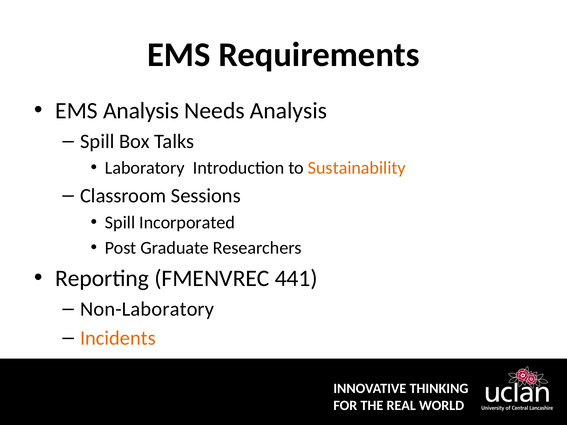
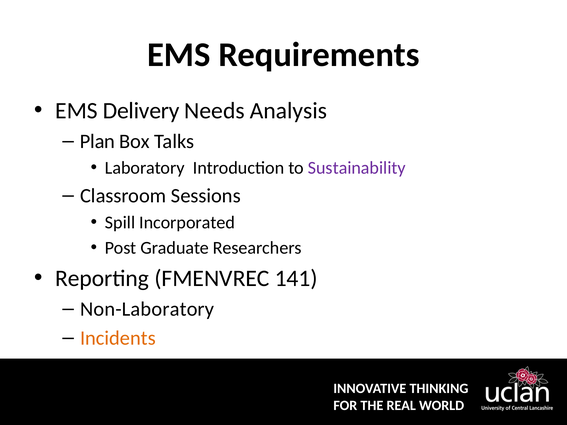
EMS Analysis: Analysis -> Delivery (141, 111)
Spill: Spill -> Plan (97, 141)
Sustainability colour: orange -> purple (357, 168)
441: 441 -> 141 (296, 279)
